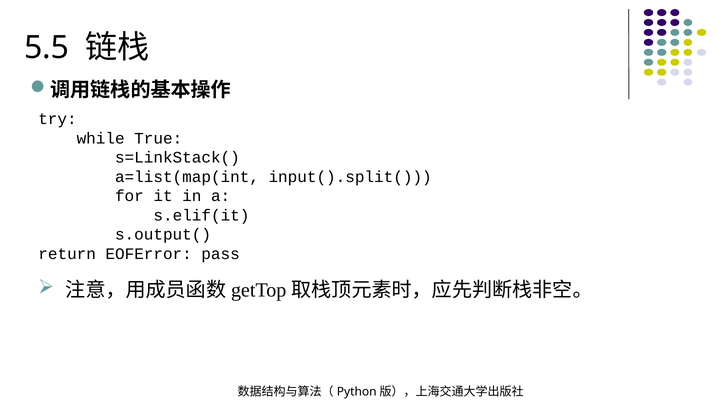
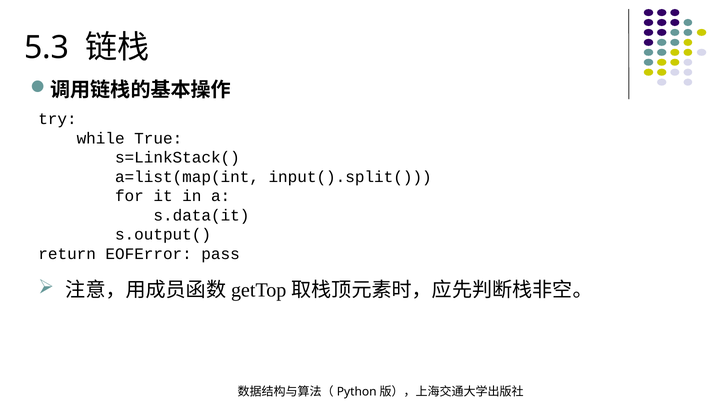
5.5: 5.5 -> 5.3 (47, 48)
s.elif(it: s.elif(it -> s.data(it (201, 215)
